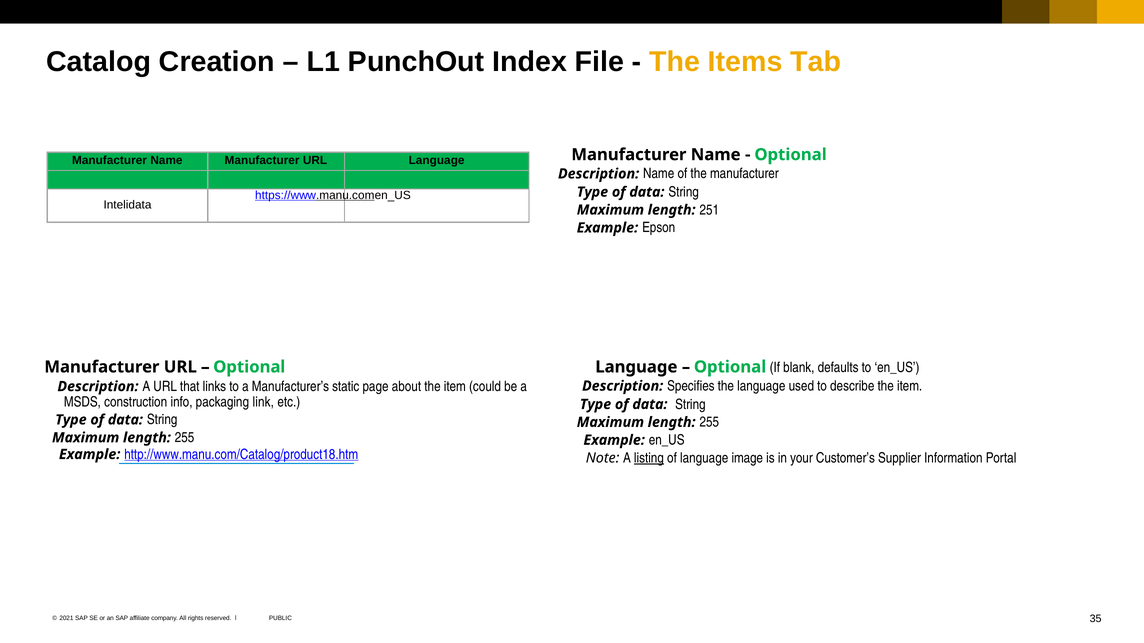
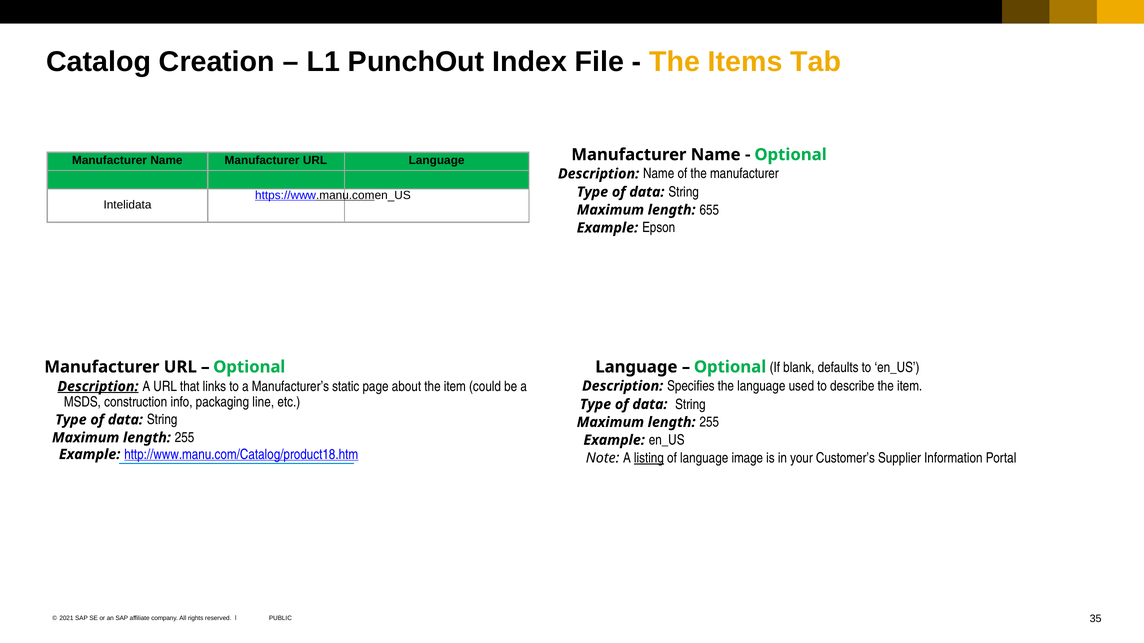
251: 251 -> 655 (709, 210)
Description underline: none -> present (98, 387)
link: link -> line (263, 402)
